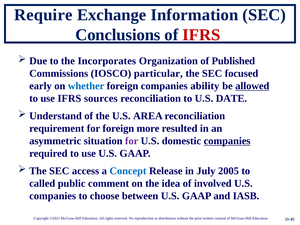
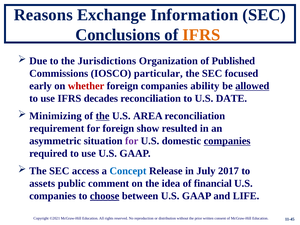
Require: Require -> Reasons (43, 15)
IFRS colour: red -> orange (201, 35)
Incorporates: Incorporates -> Jurisdictions (107, 61)
whether colour: blue -> red (86, 86)
sources: sources -> decades (101, 98)
Understand: Understand -> Minimizing (55, 116)
the underline: none -> present (103, 116)
more: more -> show (148, 128)
2005: 2005 -> 2017 (228, 171)
called: called -> assets (42, 183)
involved: involved -> financial (213, 183)
choose underline: none -> present (105, 196)
IASB: IASB -> LIFE (246, 196)
